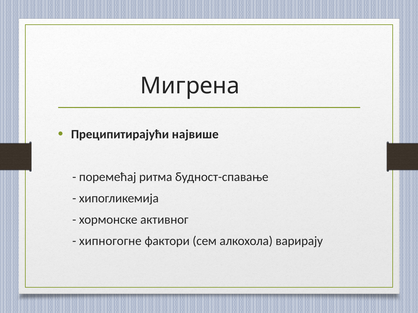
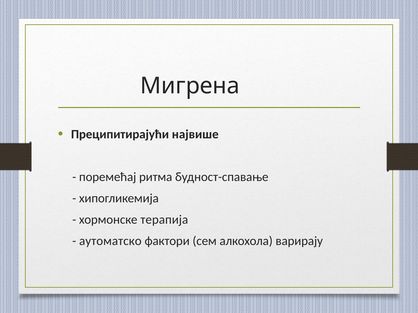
активног: активног -> тeрaпиjа (164, 220)
хипногогне: хипногогне -> аутоматско (110, 241)
